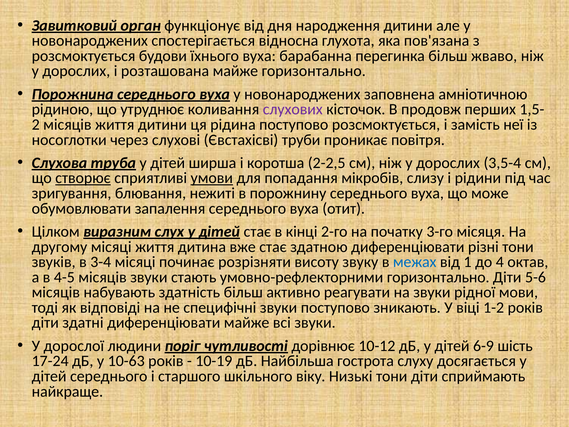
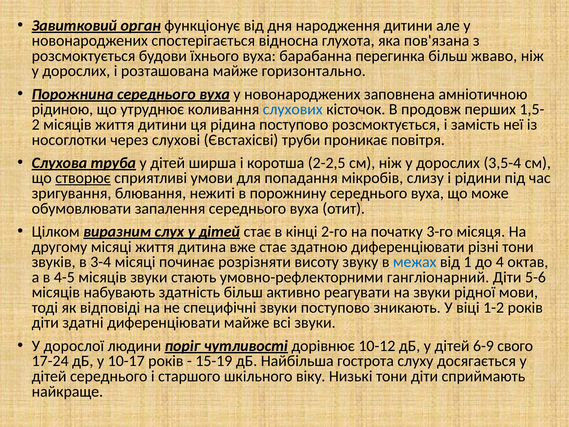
слухових colour: purple -> blue (293, 109)
умови underline: present -> none (212, 178)
умовно-рефлекторними горизонтально: горизонтально -> гангліонарний (438, 277)
шість: шість -> свого (515, 346)
10-63: 10-63 -> 10-17 (126, 361)
10-19: 10-19 -> 15-19 (214, 361)
